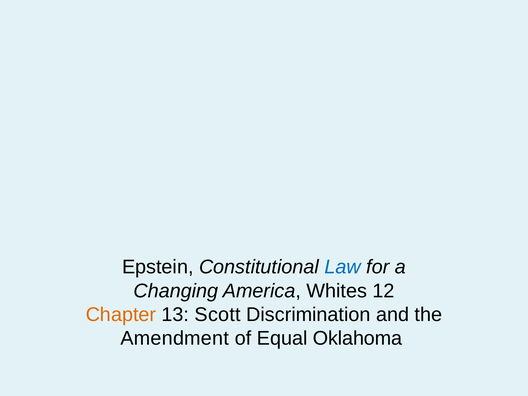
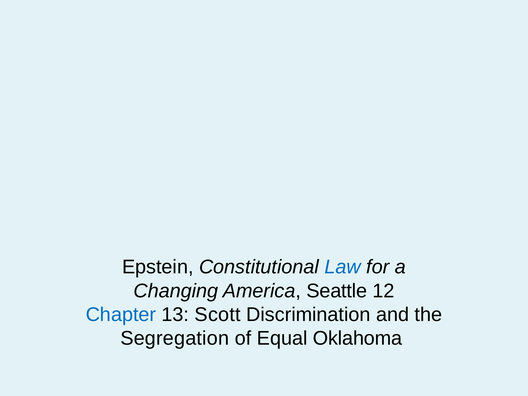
Whites: Whites -> Seattle (337, 291)
Chapter colour: orange -> blue (121, 315)
Amendment: Amendment -> Segregation (175, 338)
